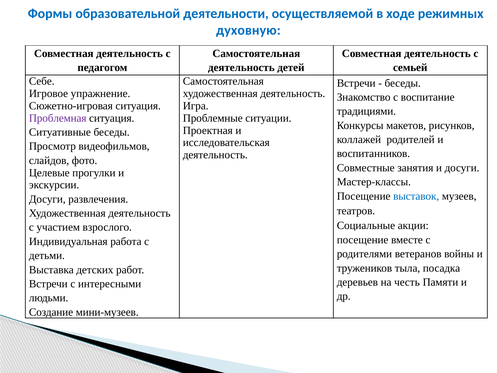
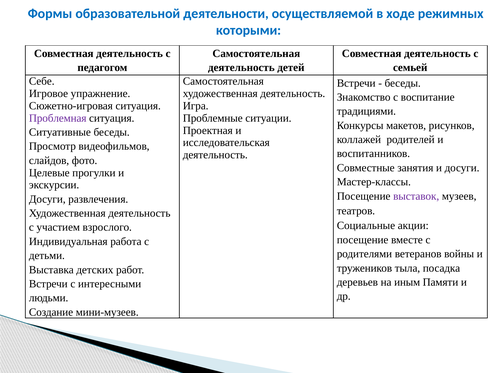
духовную: духовную -> которыми (248, 30)
выставок colour: blue -> purple (416, 196)
честь: честь -> иным (407, 282)
